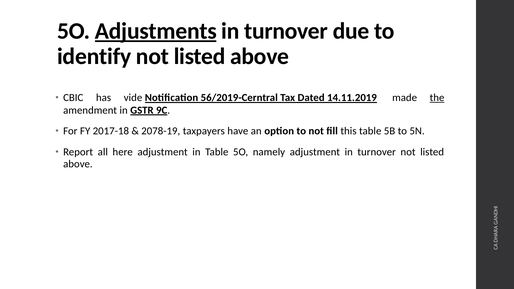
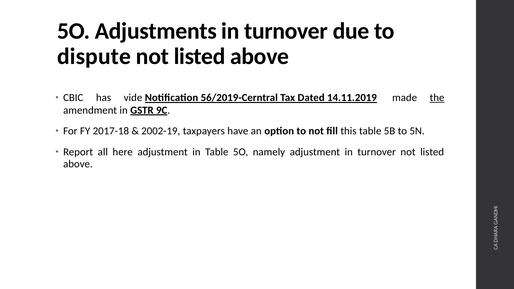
Adjustments underline: present -> none (156, 31)
identify: identify -> dispute (94, 57)
2078-19: 2078-19 -> 2002-19 (161, 131)
